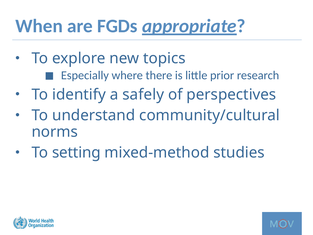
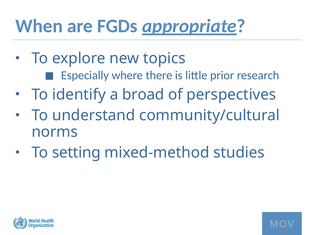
safely: safely -> broad (143, 94)
